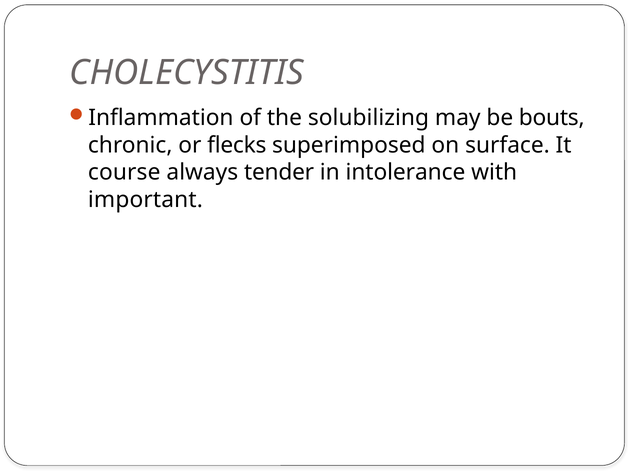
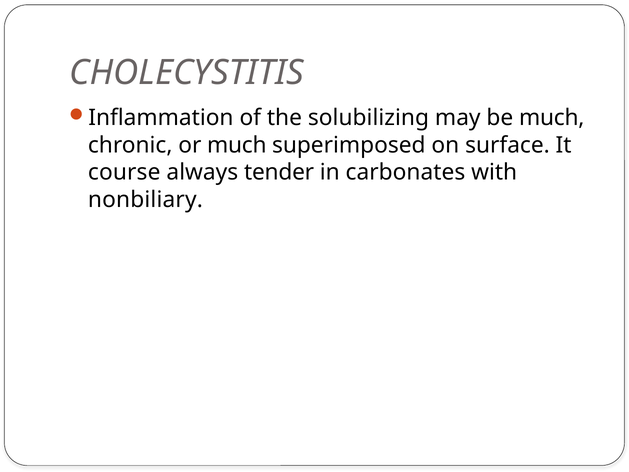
be bouts: bouts -> much (552, 118)
or flecks: flecks -> much (237, 145)
intolerance: intolerance -> carbonates (405, 172)
important: important -> nonbiliary (145, 200)
